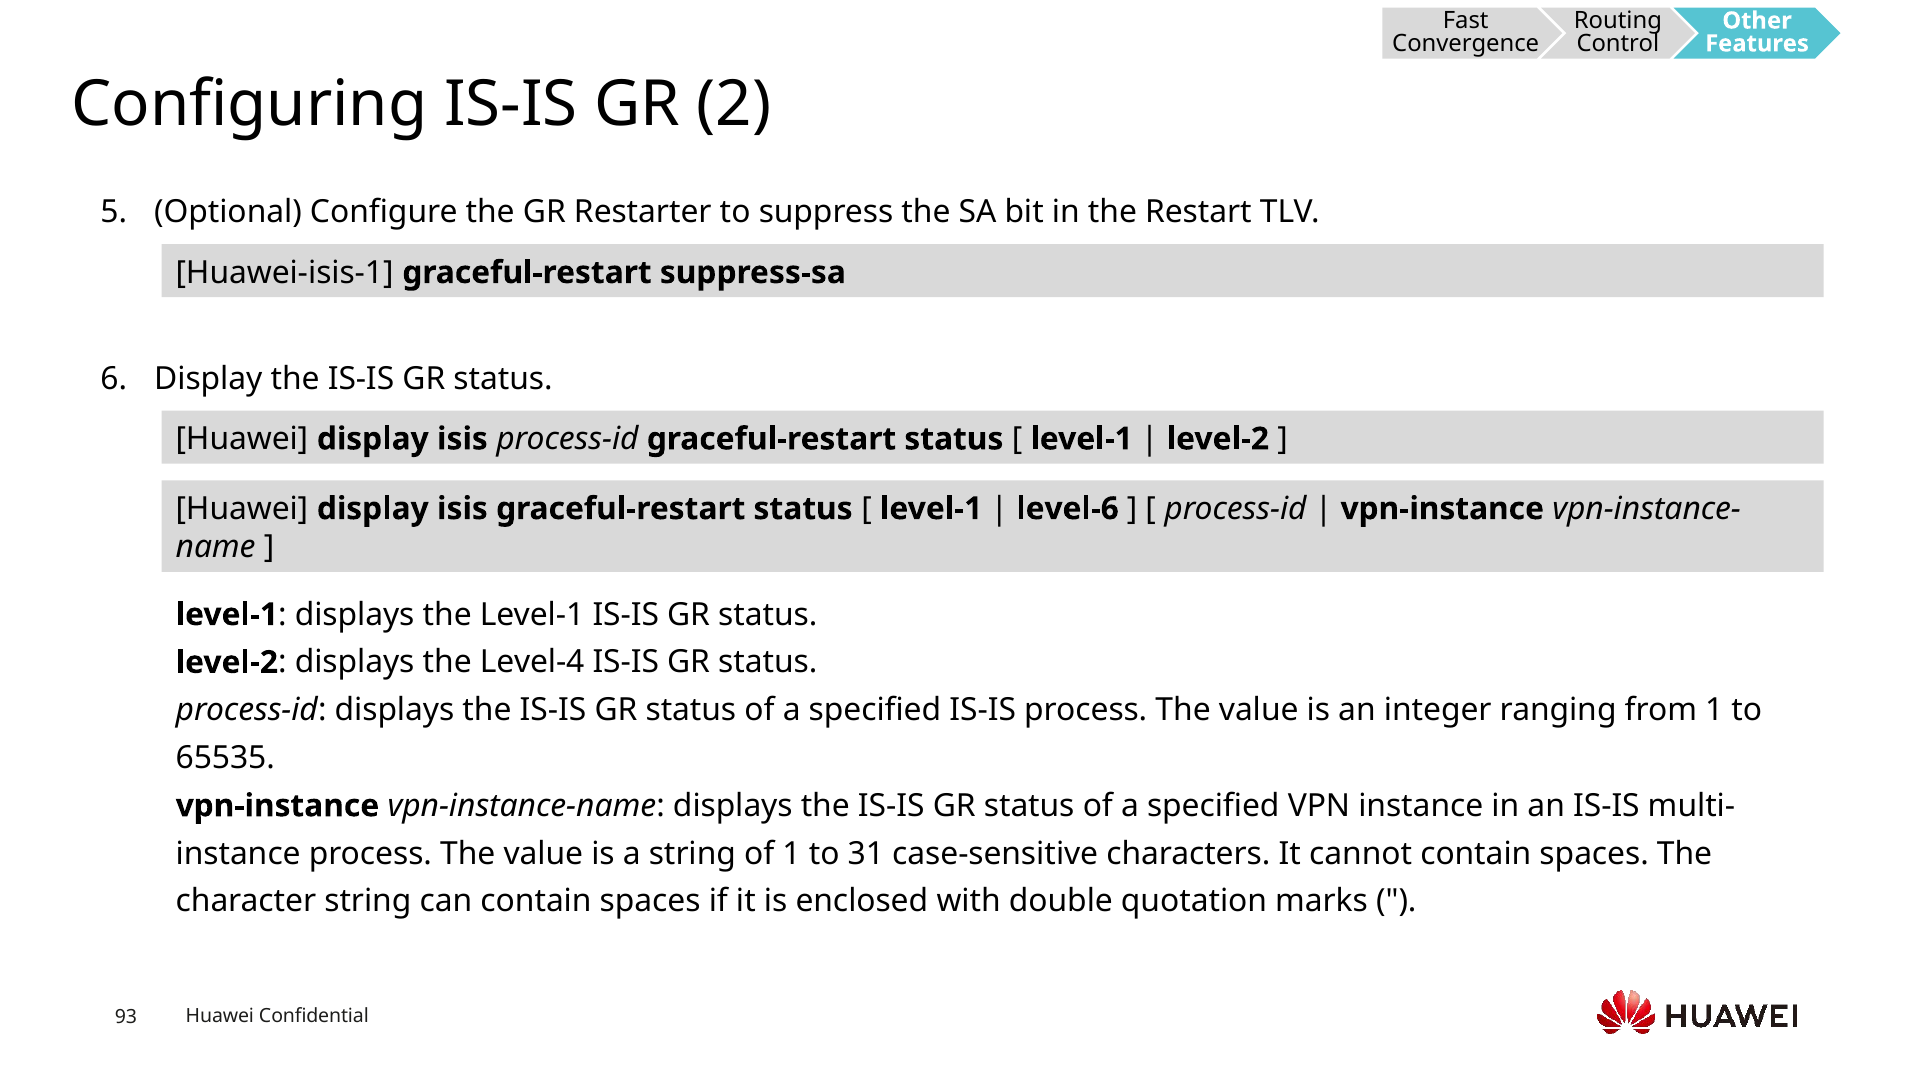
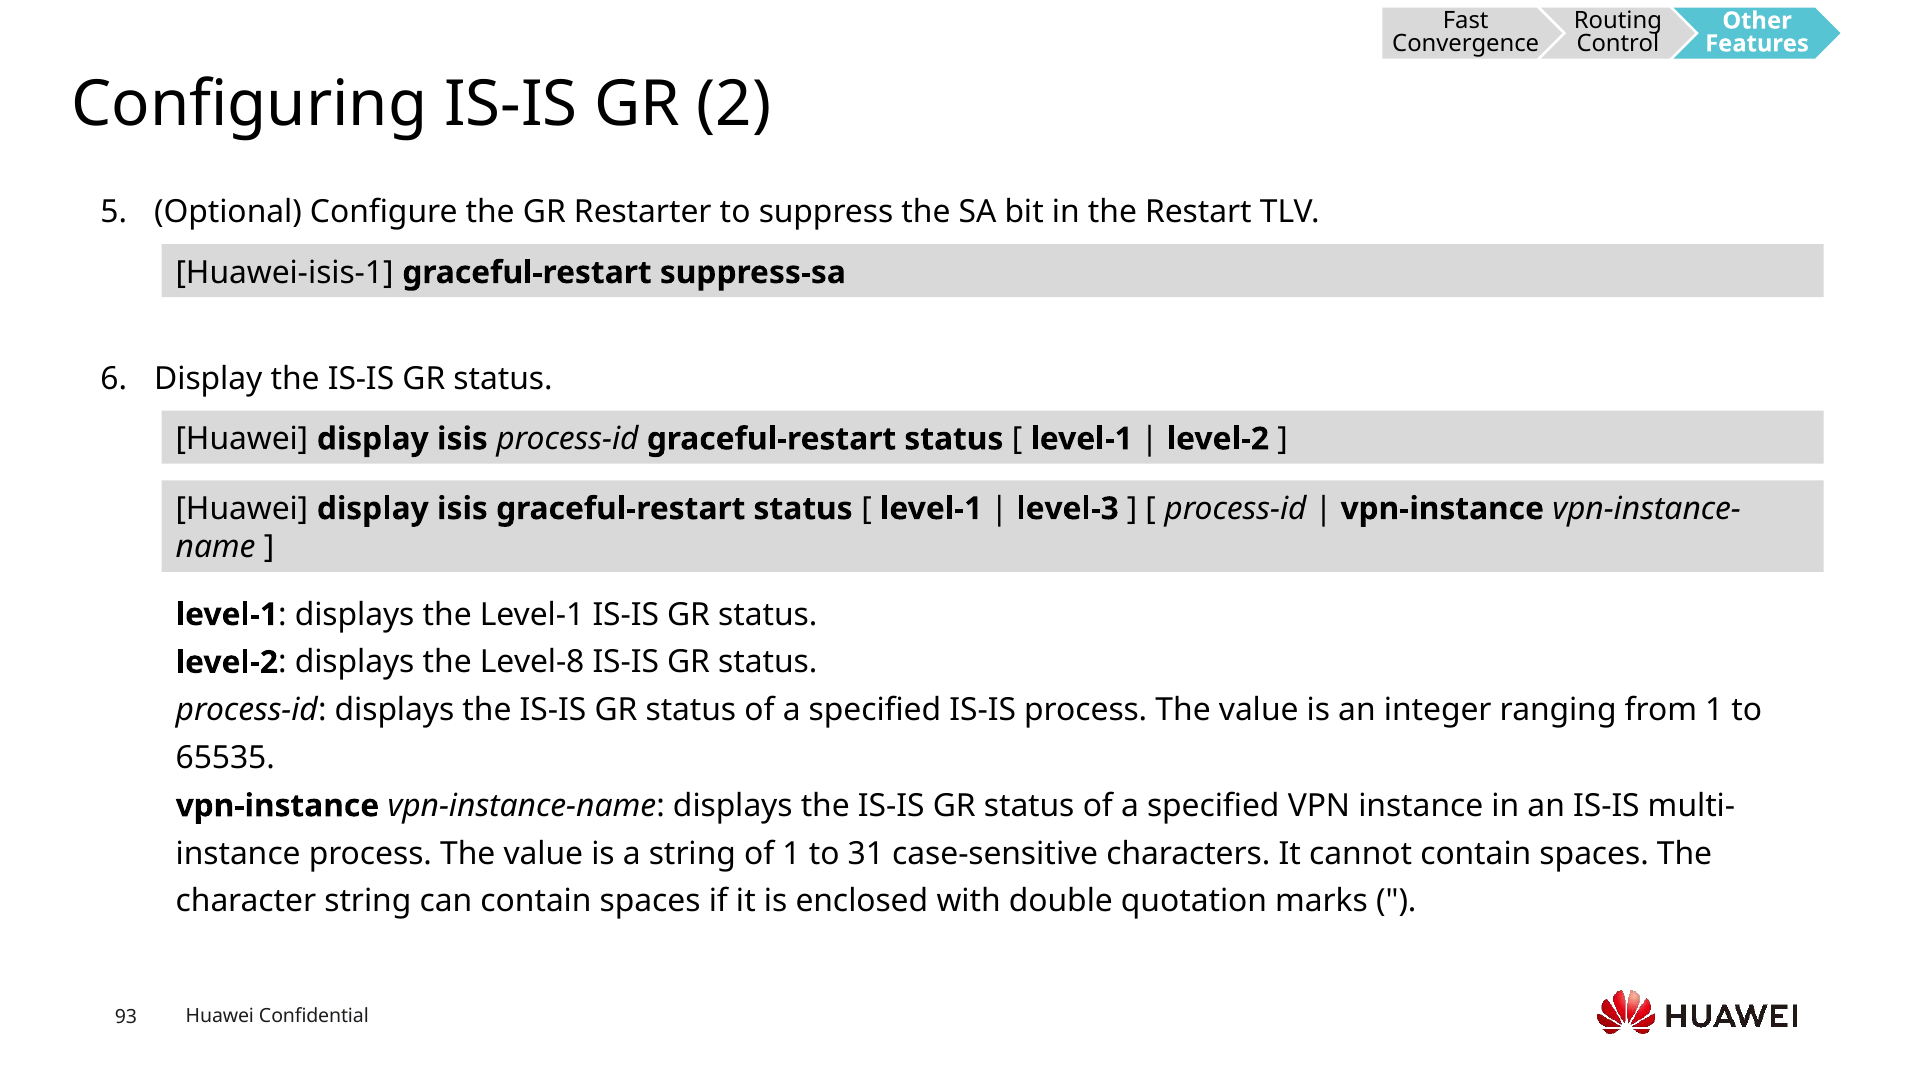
level-6: level-6 -> level-3 (1068, 508)
Level-4: Level-4 -> Level-8 (532, 662)
